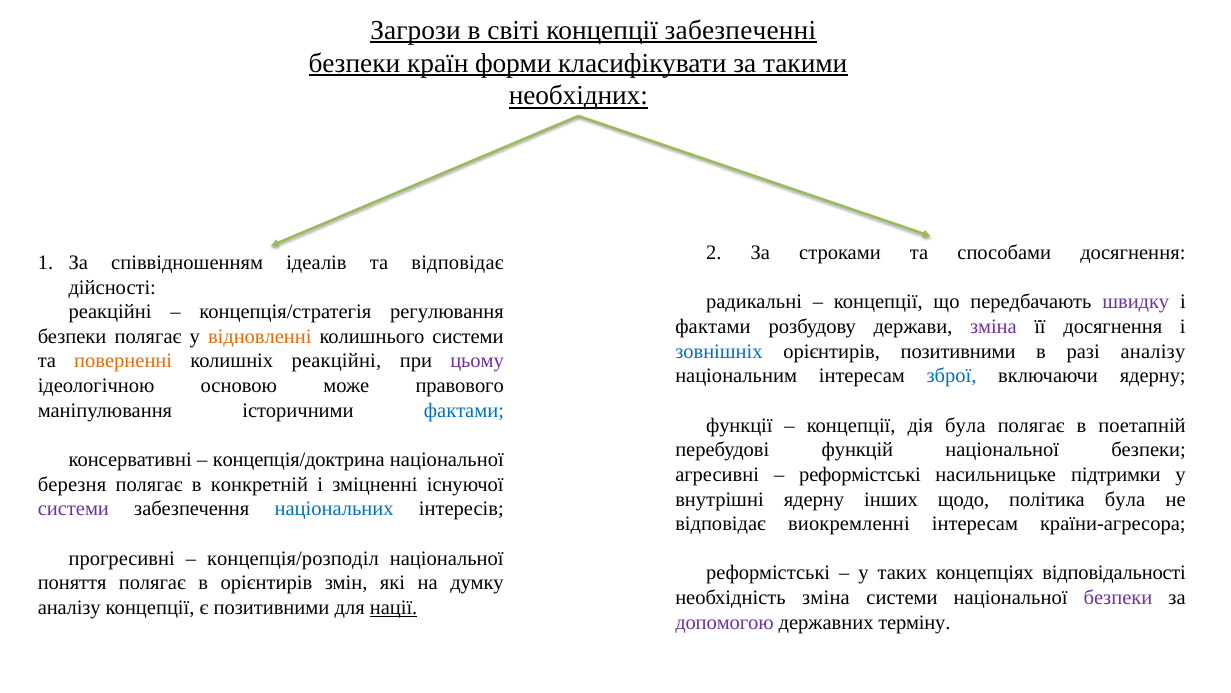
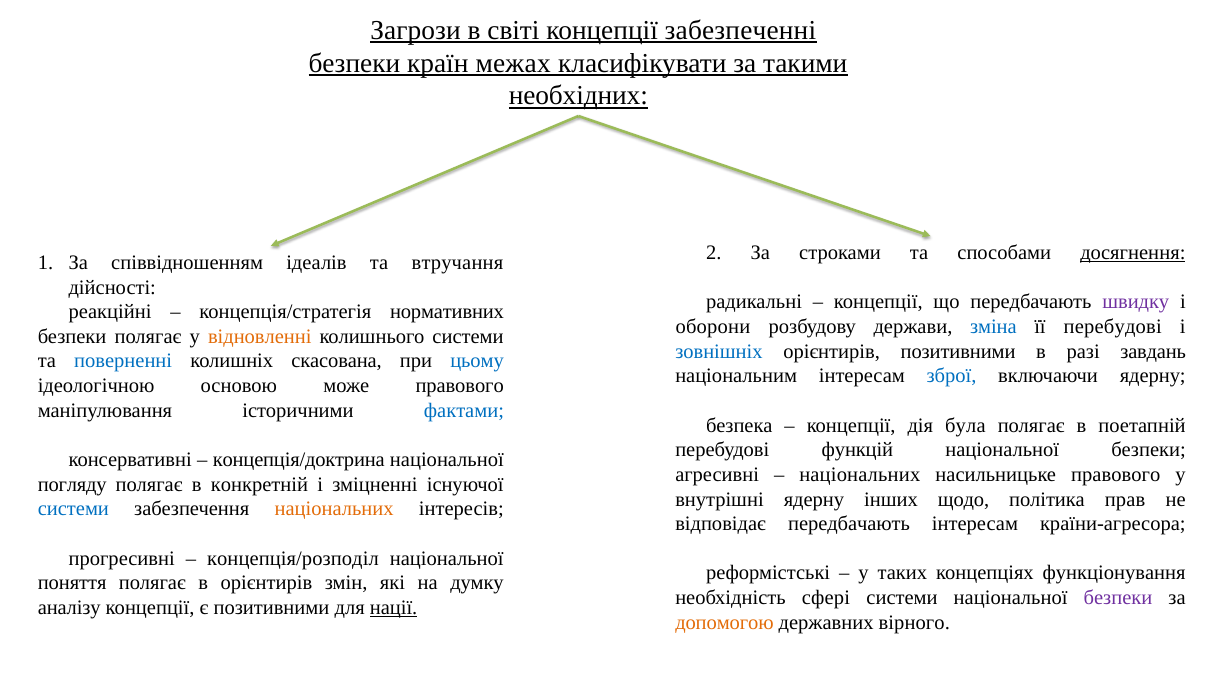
форми: форми -> межах (513, 63)
досягнення underline: none -> present (1133, 253)
та відповідає: відповідає -> втручання (458, 262)
регулювання: регулювання -> нормативних (447, 312)
фактами: фактами -> оборони (713, 326)
зміна colour: purple -> blue (993, 326)
її досягнення: досягнення -> перебудові (1113, 326)
разі аналізу: аналізу -> завдань (1153, 351)
поверненні colour: orange -> blue (123, 361)
колишніх реакційні: реакційні -> скасована (337, 361)
цьому colour: purple -> blue (477, 361)
функції: функції -> безпека (739, 425)
реформістські: реформістські -> національних (860, 474)
насильницьке підтримки: підтримки -> правового (1116, 474)
березня: березня -> погляду (72, 484)
політика була: була -> прав (1125, 499)
системи colour: purple -> blue (73, 509)
національних colour: blue -> orange (334, 509)
відповідає виокремленні: виокремленні -> передбачають (849, 523)
відповідальності: відповідальності -> функціонування (1114, 573)
необхідність зміна: зміна -> сфері (826, 597)
допомогою colour: purple -> orange (724, 622)
терміну: терміну -> вірного (914, 622)
